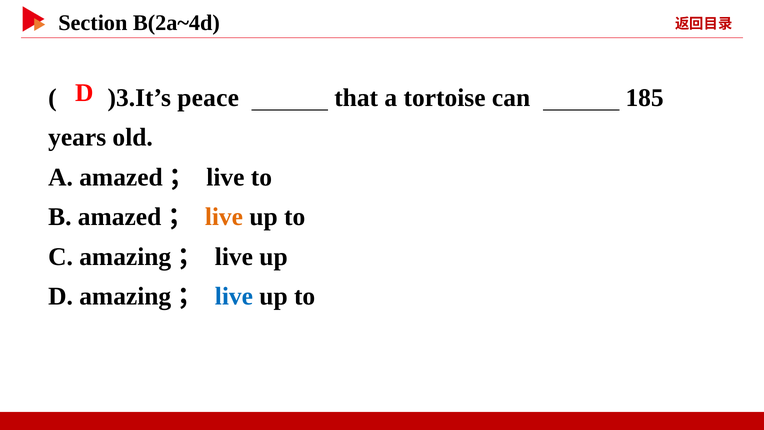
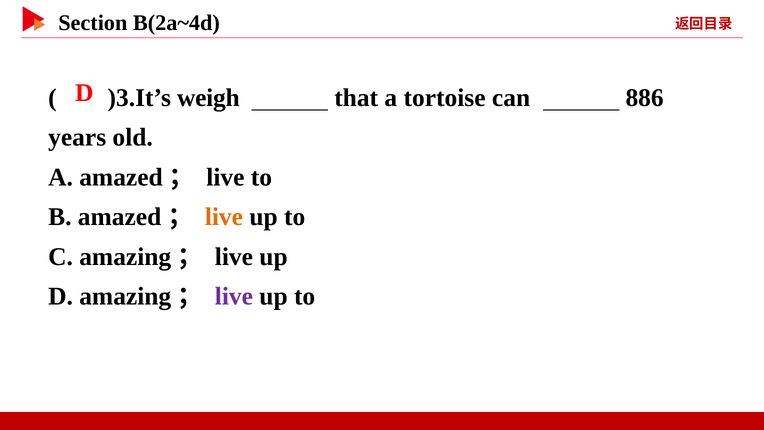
peace: peace -> weigh (208, 98)
185: 185 -> 886 (645, 98)
live colour: blue -> purple (234, 296)
